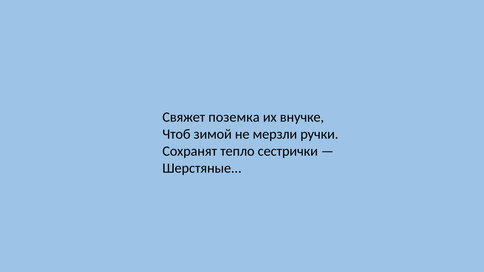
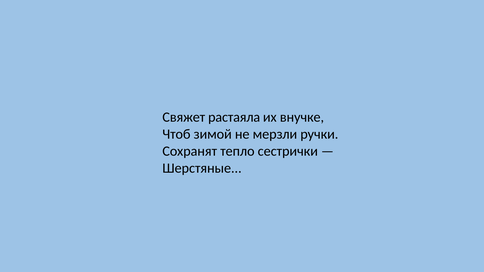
поземка: поземка -> растаяла (234, 117)
